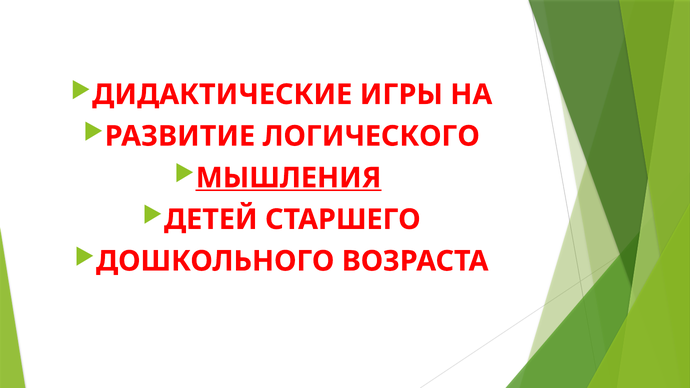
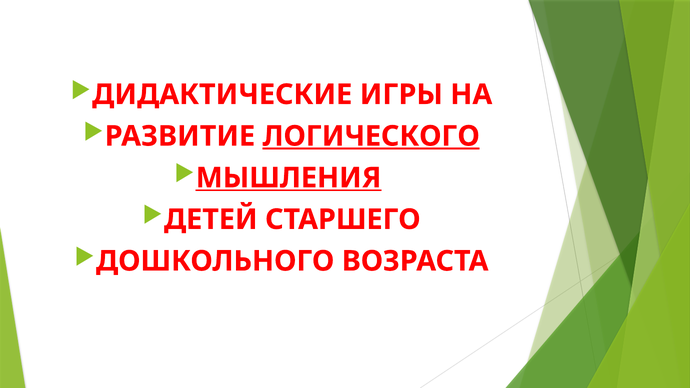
ЛОГИЧЕСКОГО underline: none -> present (371, 136)
